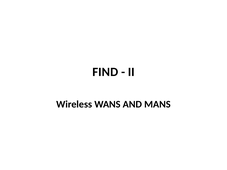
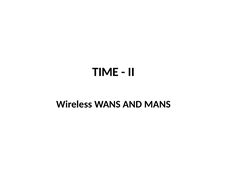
FIND: FIND -> TIME (105, 72)
